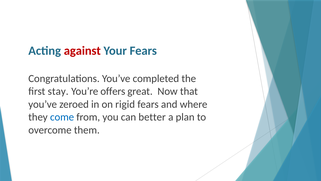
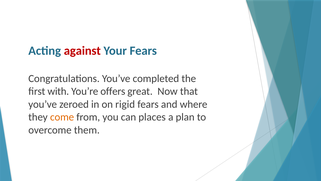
stay: stay -> with (58, 91)
come colour: blue -> orange (62, 117)
better: better -> places (152, 117)
